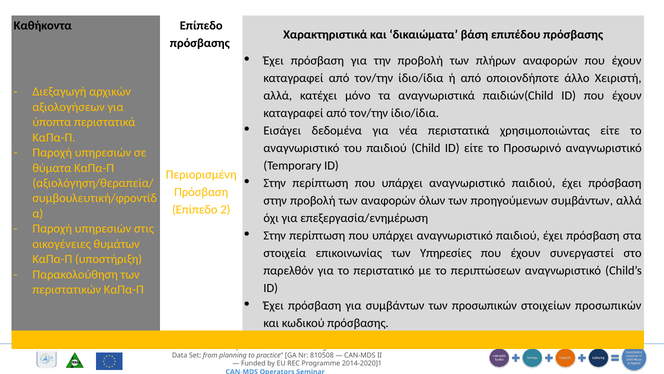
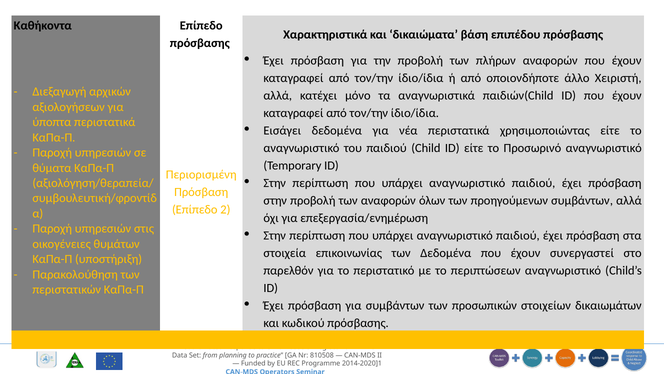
των Υπηρεσίες: Υπηρεσίες -> Δεδομένα (446, 253)
στοιχείων προσωπικών: προσωπικών -> δικαιωμάτων (608, 305)
